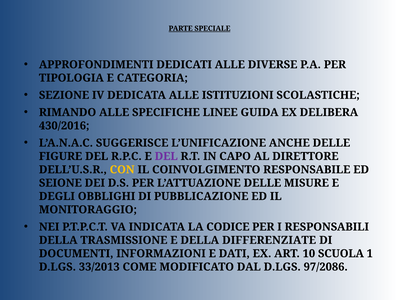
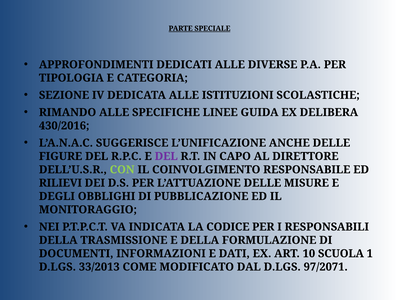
CON colour: yellow -> light green (122, 169)
SEIONE: SEIONE -> RILIEVI (60, 183)
DIFFERENZIATE: DIFFERENZIATE -> FORMULAZIONE (269, 240)
97/2086: 97/2086 -> 97/2071 (326, 266)
